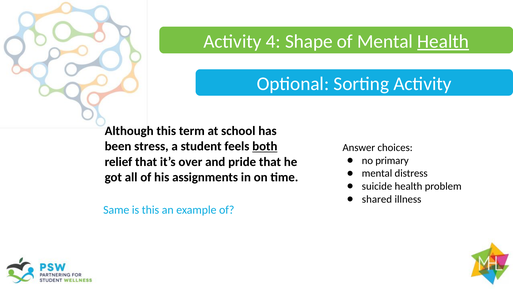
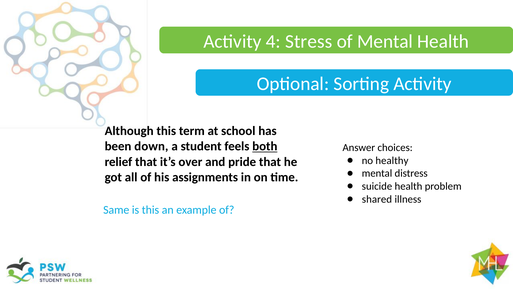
Shape: Shape -> Stress (309, 41)
Health underline: present -> none (443, 41)
stress: stress -> down (151, 146)
primary: primary -> healthy (392, 160)
